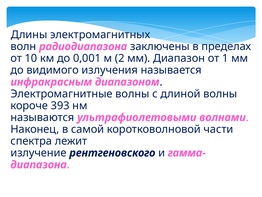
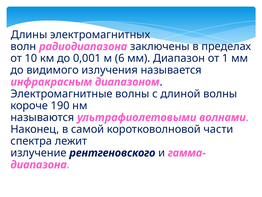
2: 2 -> 6 (120, 58)
393: 393 -> 190 (60, 105)
